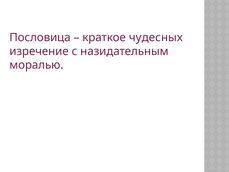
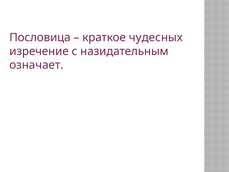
моралью: моралью -> означает (36, 65)
